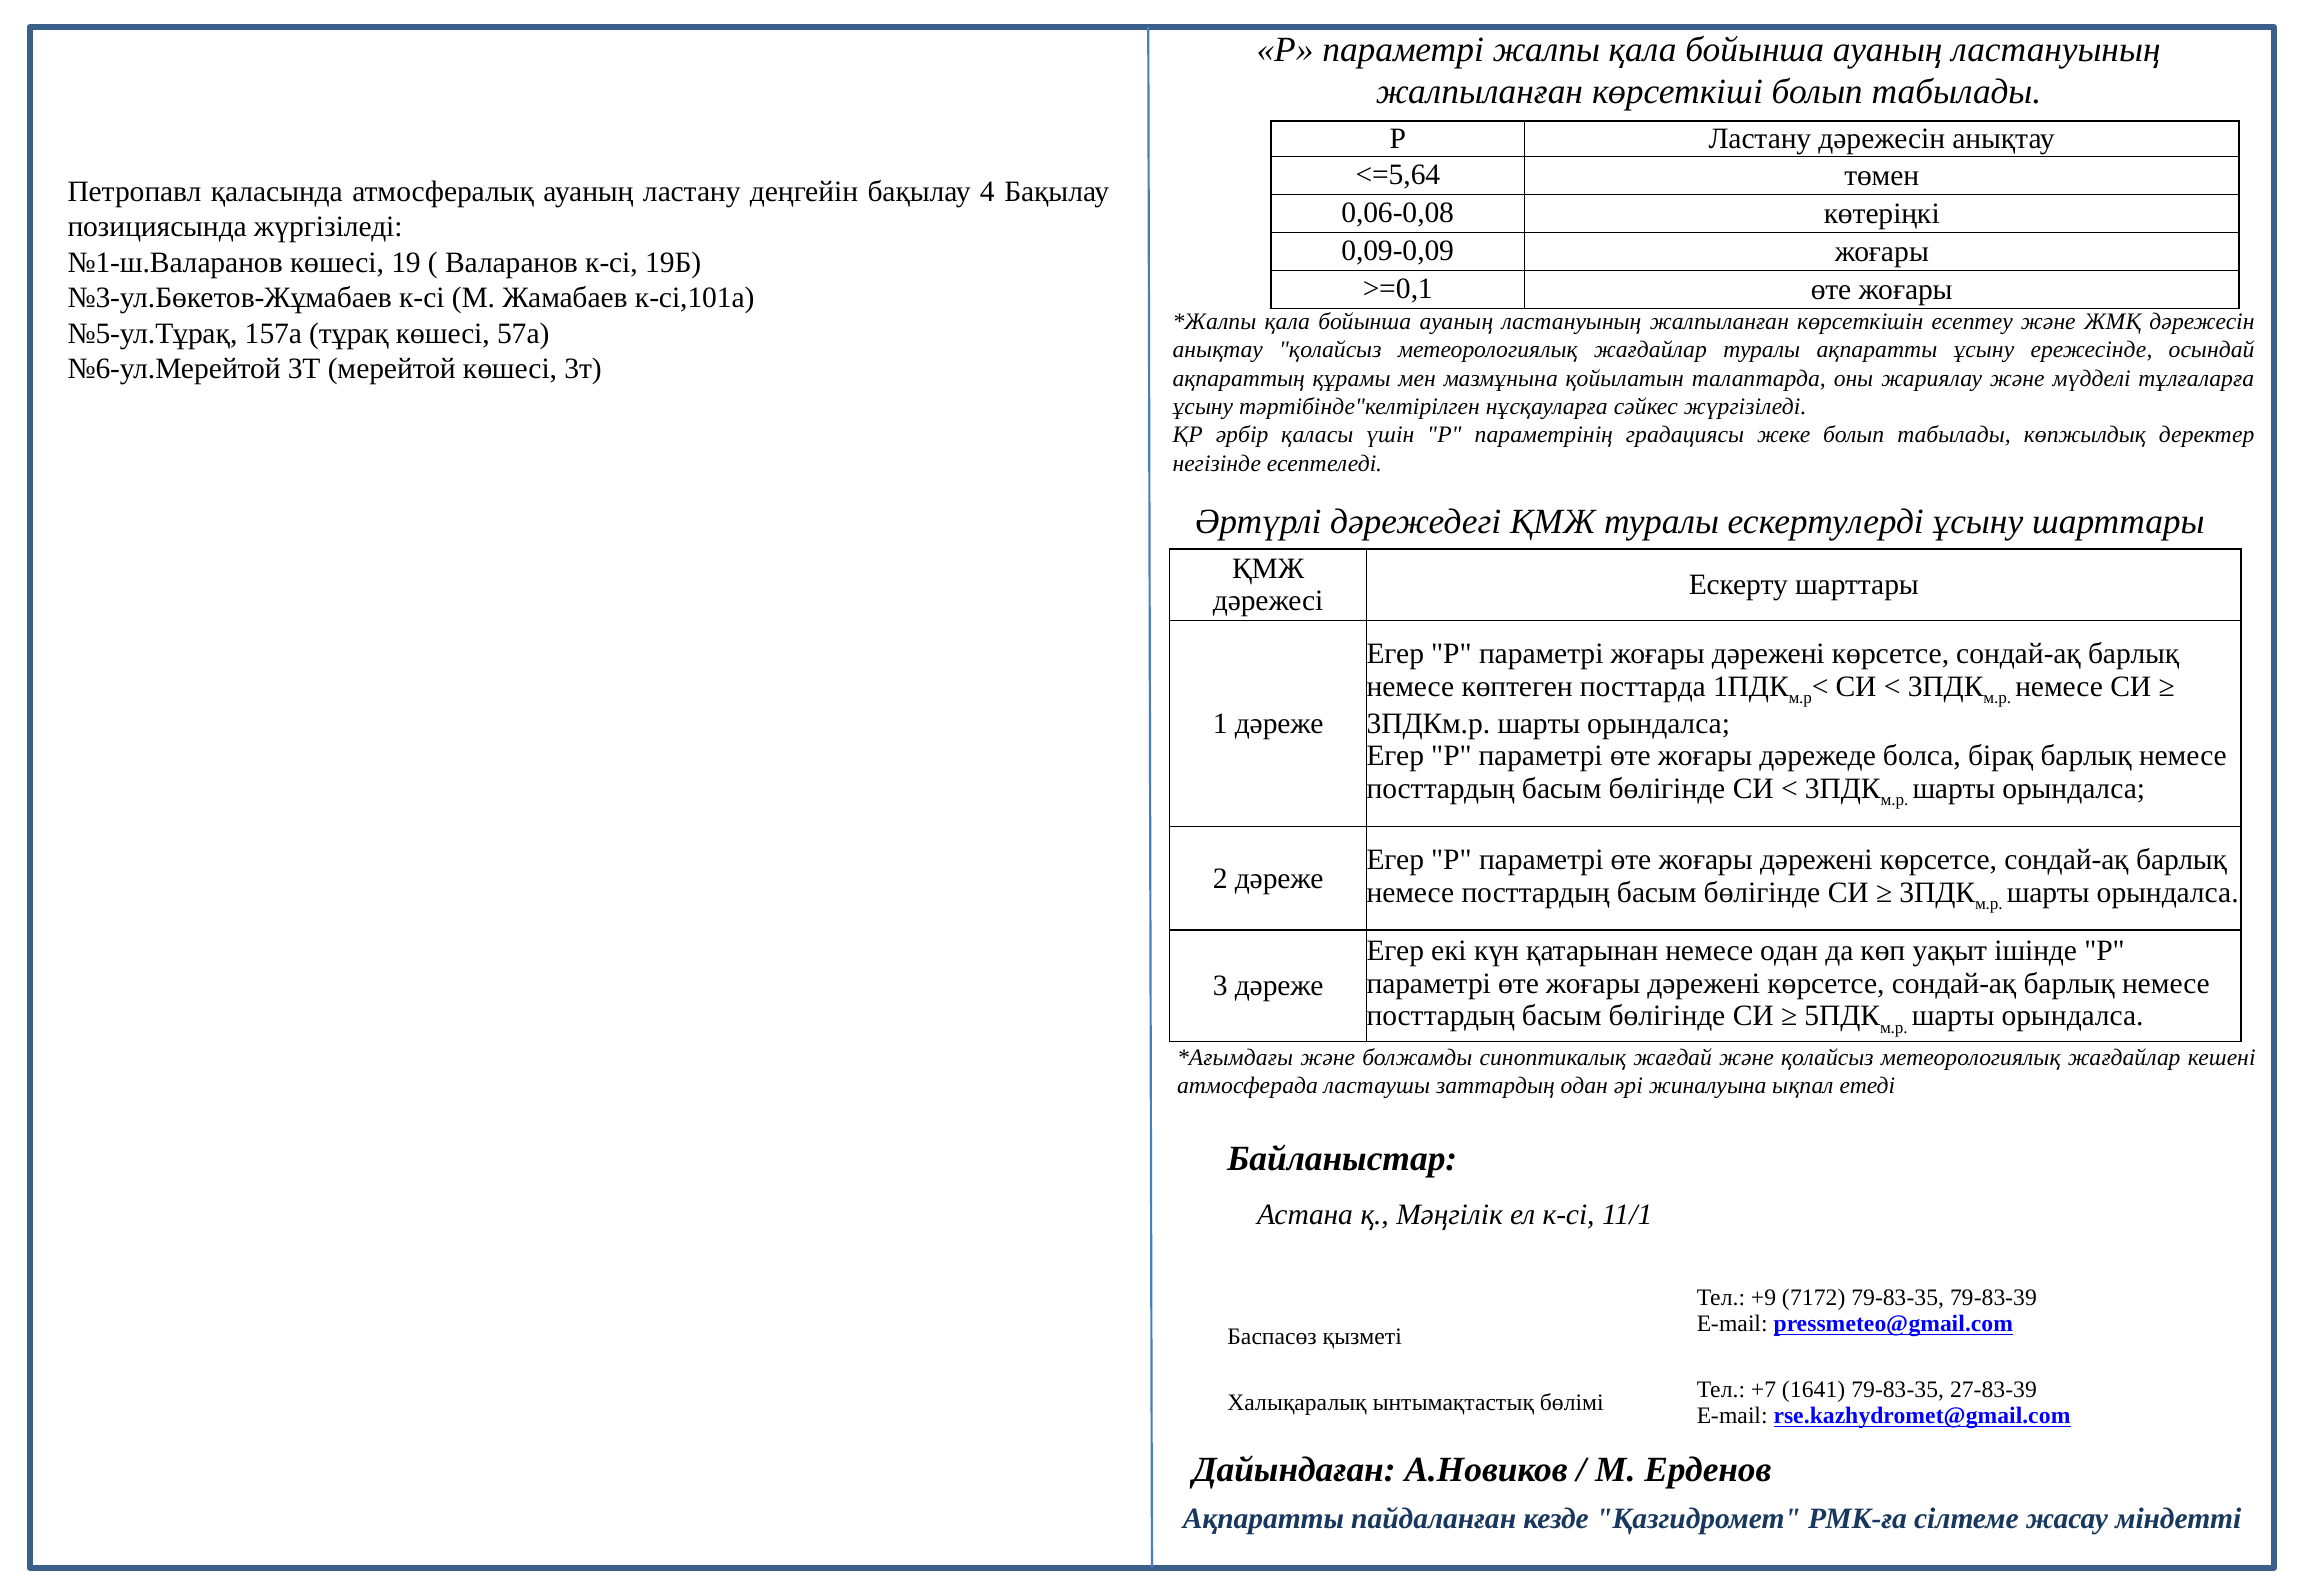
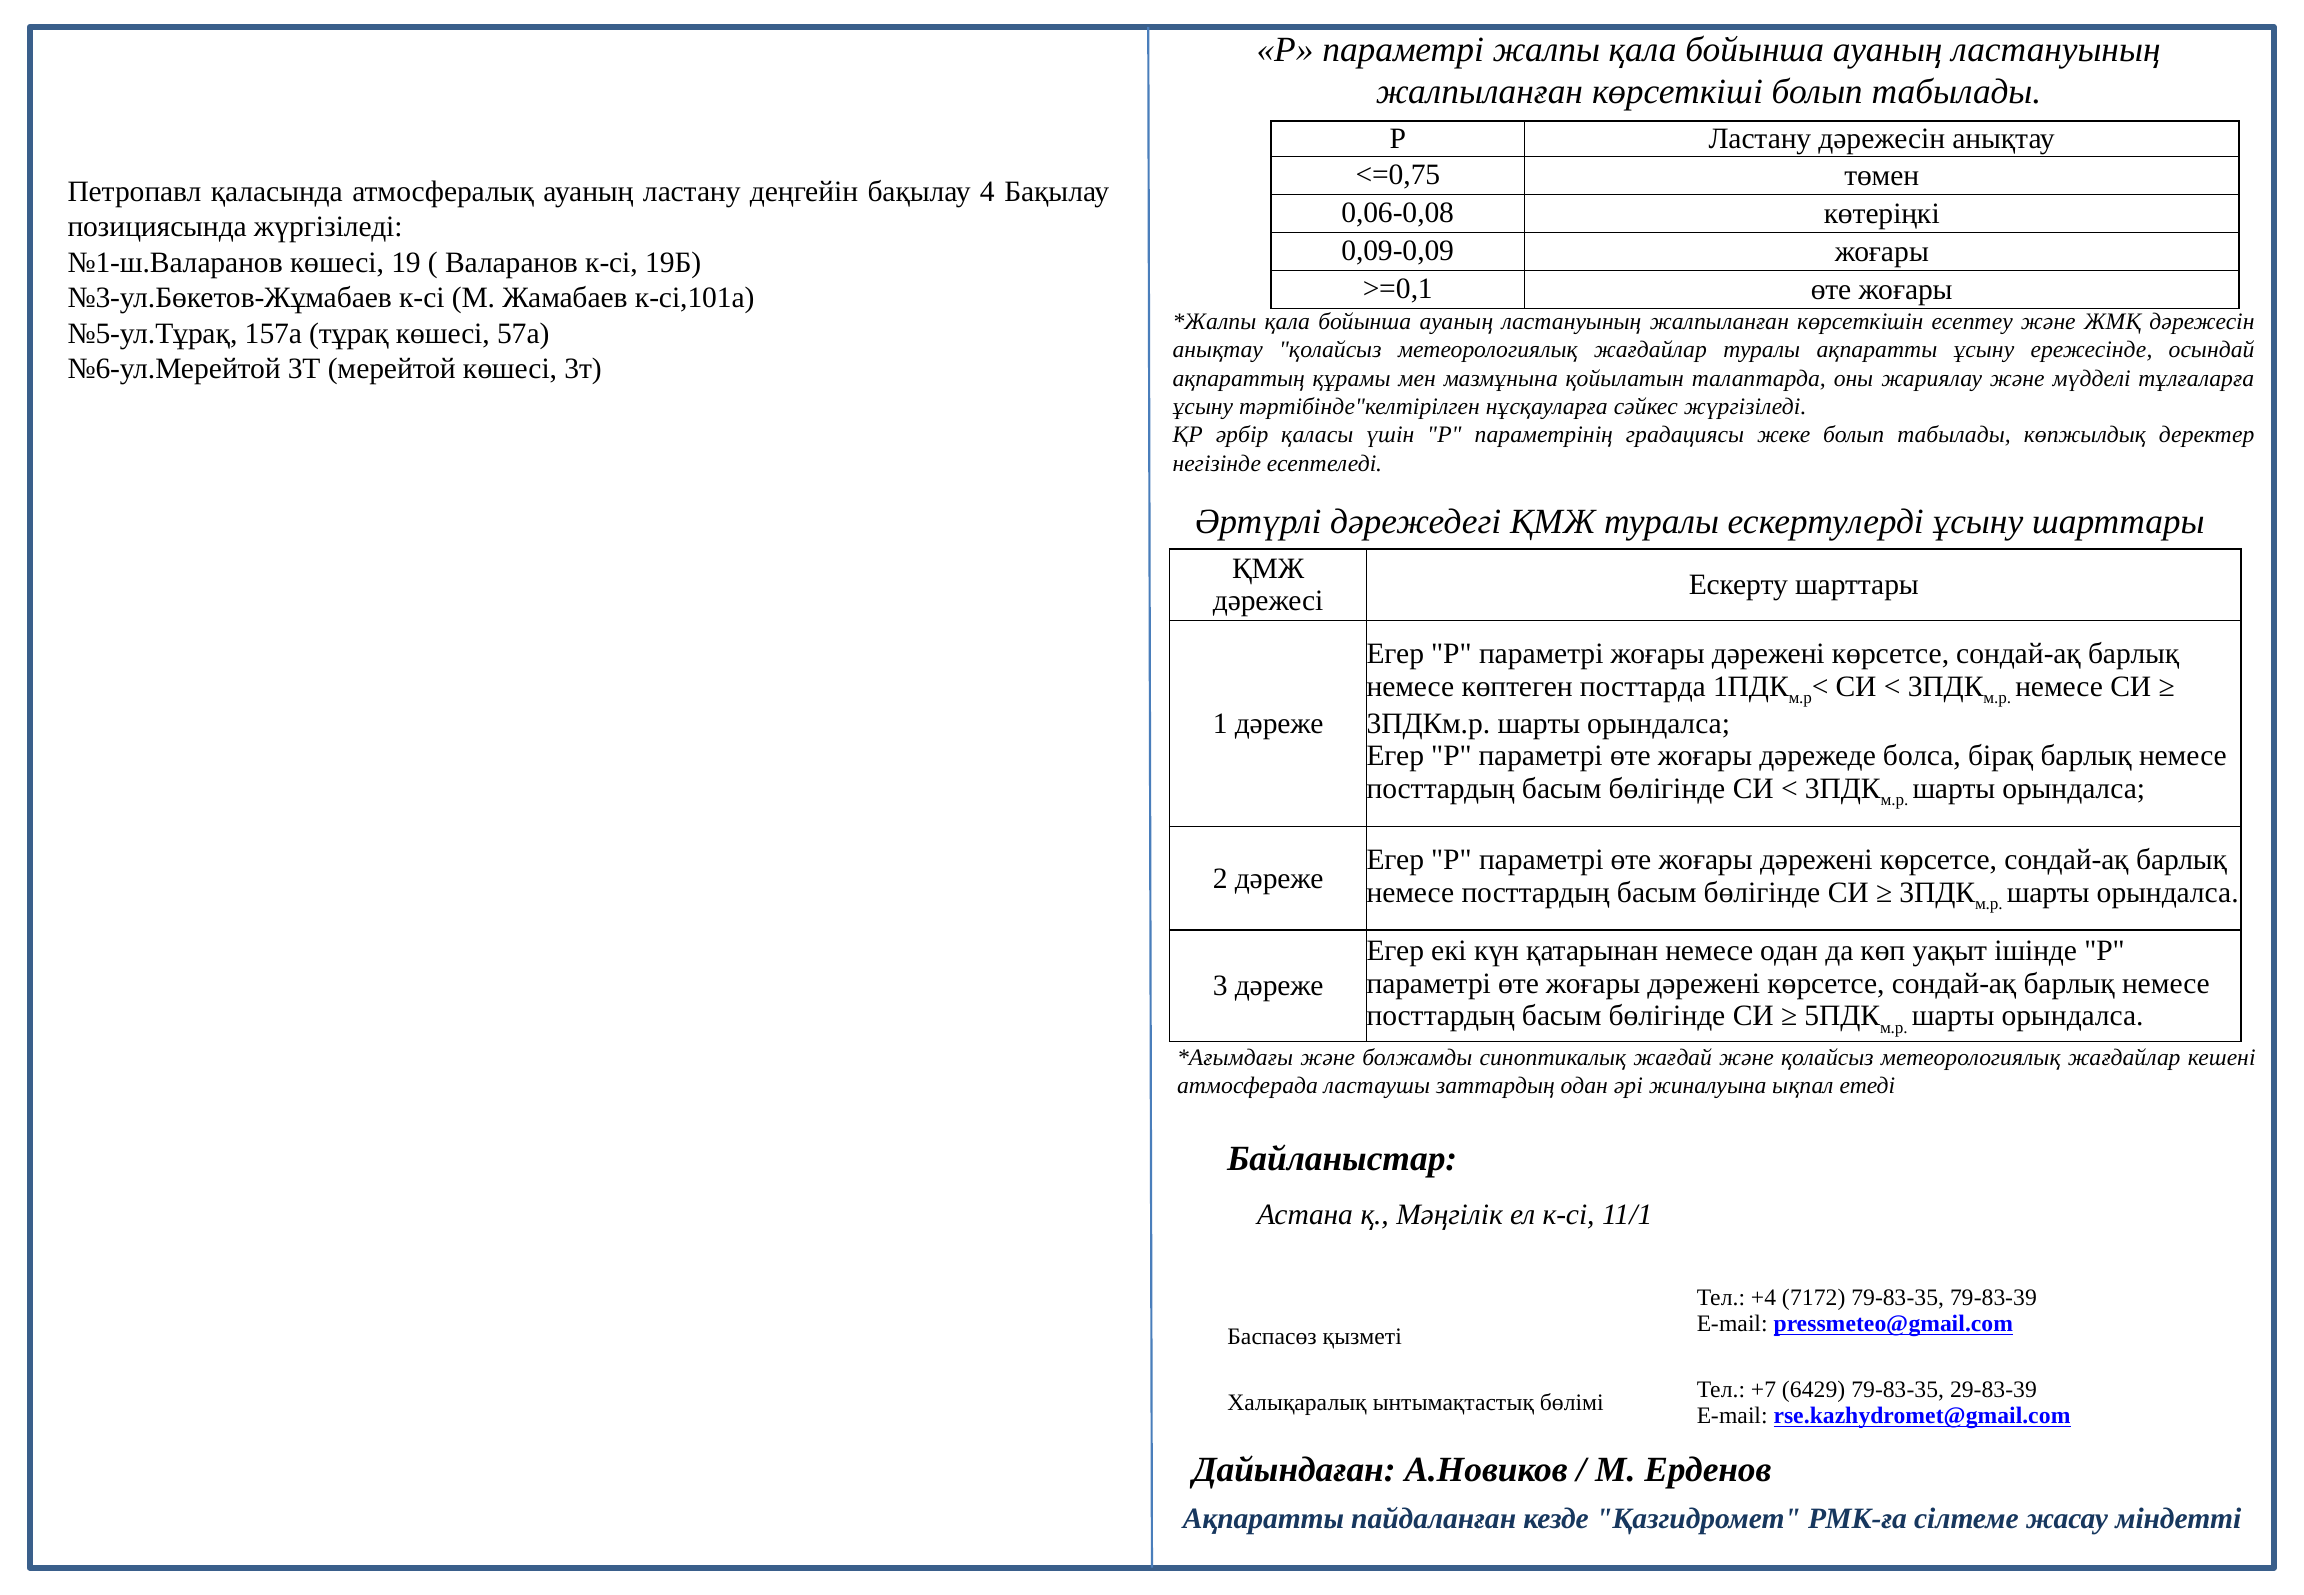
<=5,64: <=5,64 -> <=0,75 (1398, 175)
+9: +9 -> +4 (1763, 1298)
1641: 1641 -> 6429 (1814, 1390)
27-83-39: 27-83-39 -> 29-83-39 (1993, 1390)
